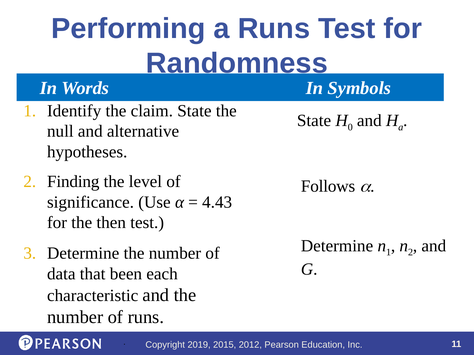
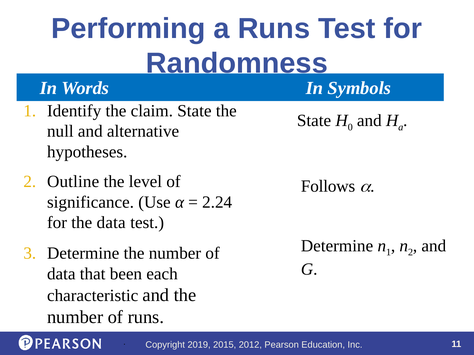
Finding: Finding -> Outline (73, 182)
4.43: 4.43 -> 2.24 (217, 202)
the then: then -> data (111, 223)
